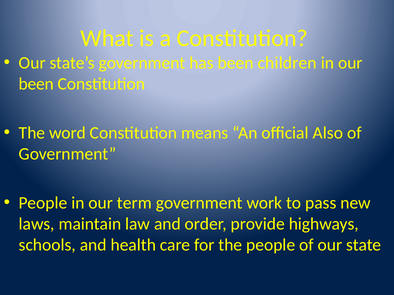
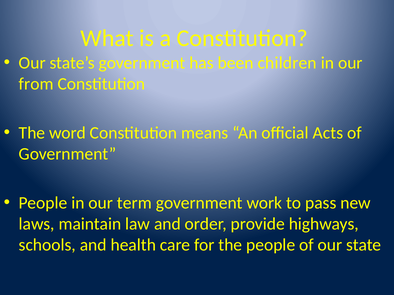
been: been -> from (36, 84)
Also: Also -> Acts (328, 133)
